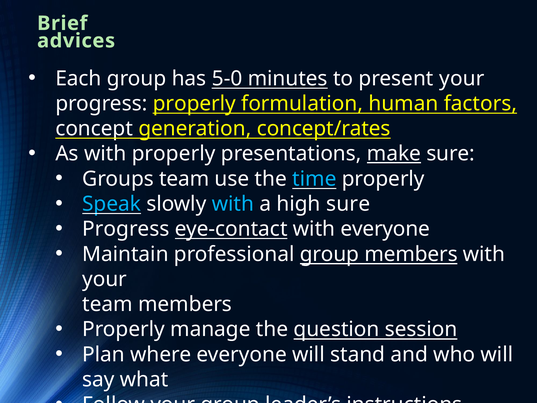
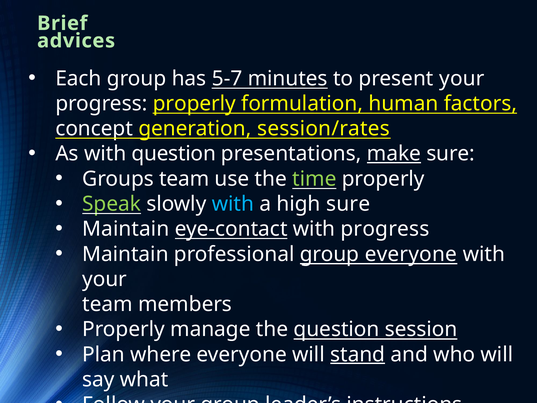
5-0: 5-0 -> 5-7 (227, 78)
concept/rates: concept/rates -> session/rates (324, 129)
with properly: properly -> question (174, 154)
time colour: light blue -> light green (314, 179)
Speak colour: light blue -> light green (112, 204)
Progress: Progress -> Maintain (126, 229)
with everyone: everyone -> progress (385, 229)
group members: members -> everyone (411, 254)
stand underline: none -> present (358, 354)
